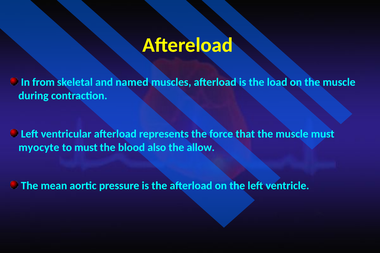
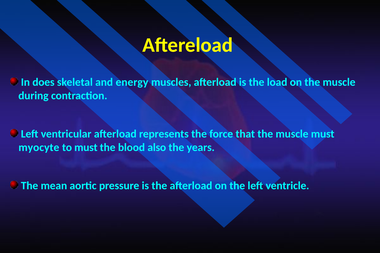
from: from -> does (43, 82)
named: named -> energy (132, 82)
allow: allow -> years (201, 148)
